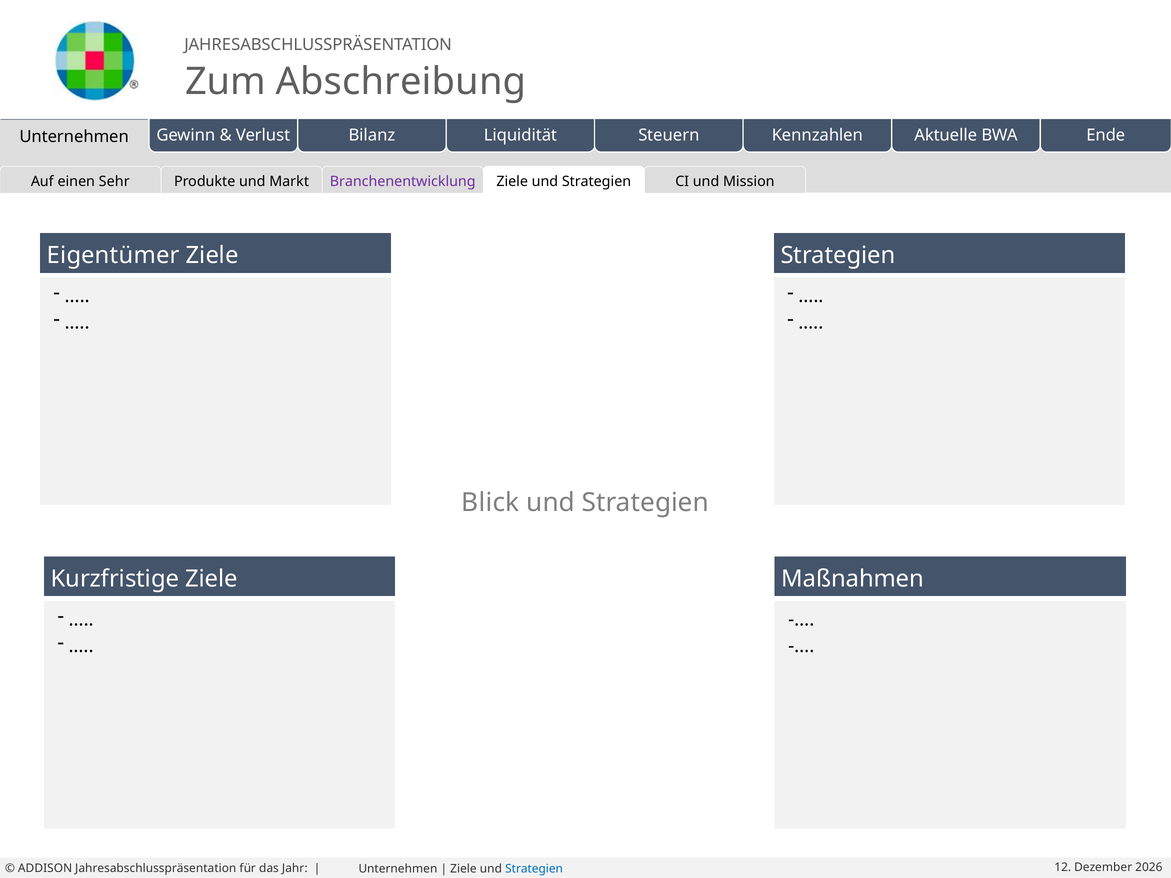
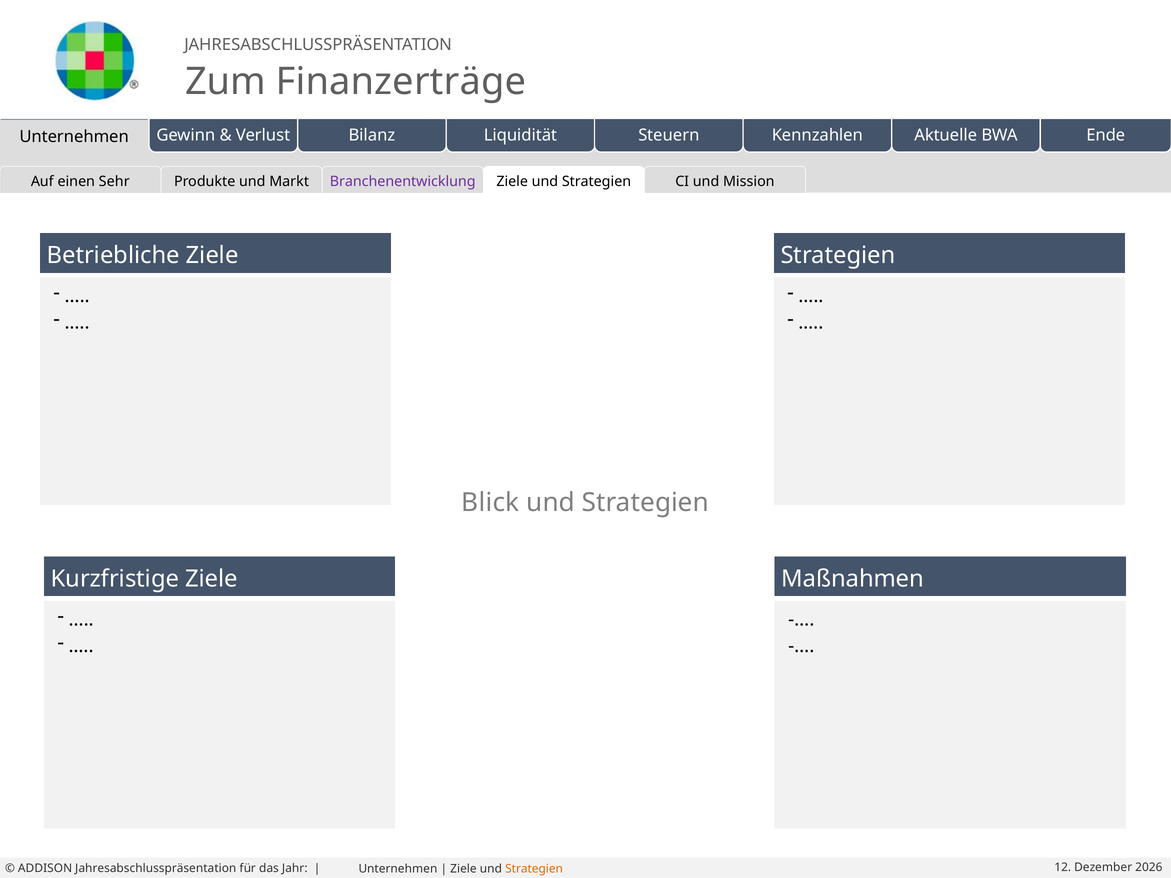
Abschreibung: Abschreibung -> Finanzerträge (401, 82)
Eigentümer: Eigentümer -> Betriebliche (113, 255)
Strategien colour: blue -> orange (534, 868)
